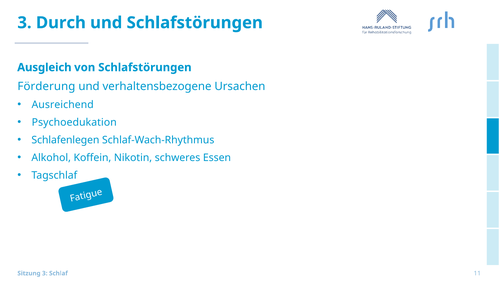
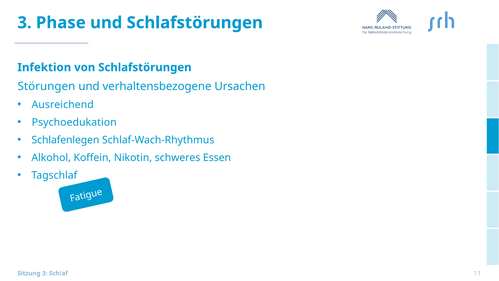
Durch: Durch -> Phase (61, 23)
Ausgleich: Ausgleich -> Infektion (44, 67)
Förderung: Förderung -> Störungen (46, 86)
